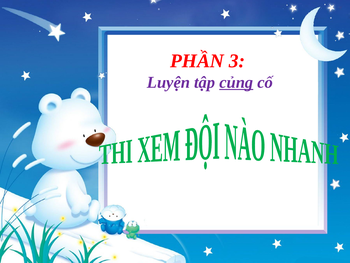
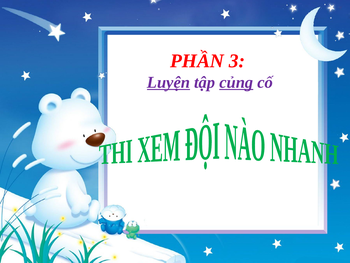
Luyện underline: none -> present (168, 82)
